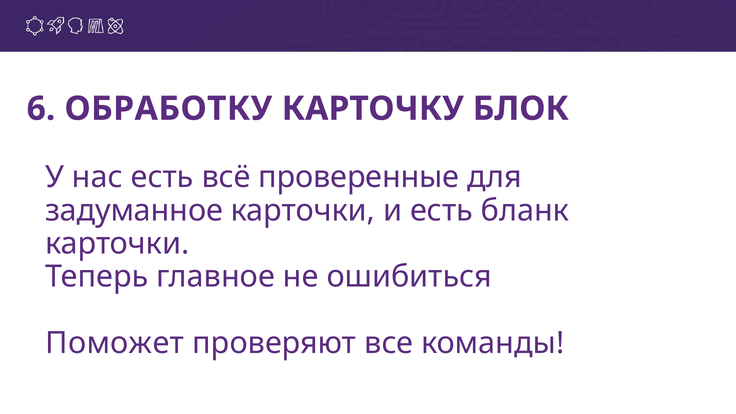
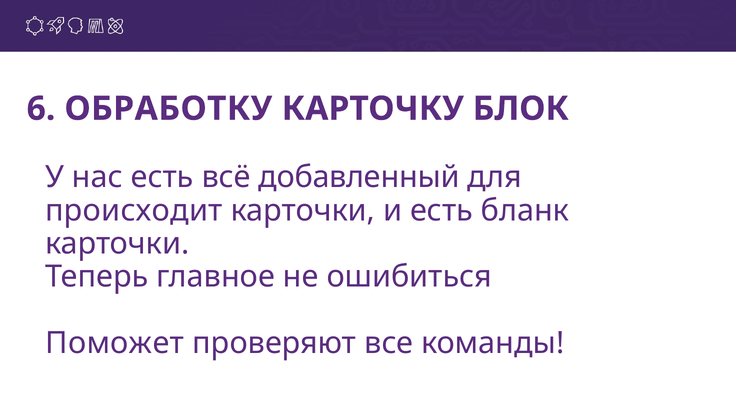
проверенные: проверенные -> добавленный (359, 177)
задуманное: задуманное -> происходит (134, 210)
